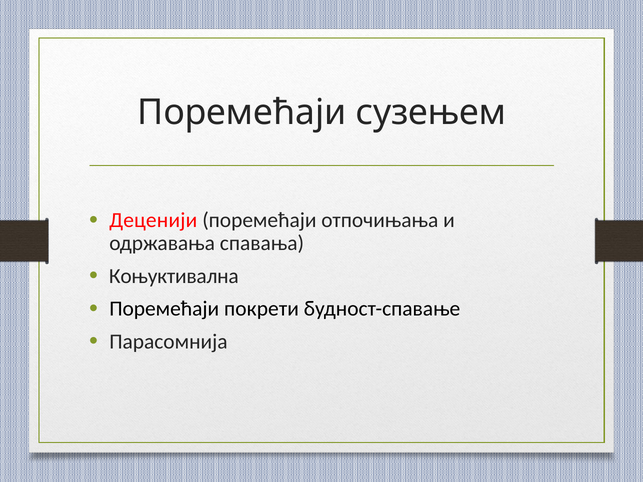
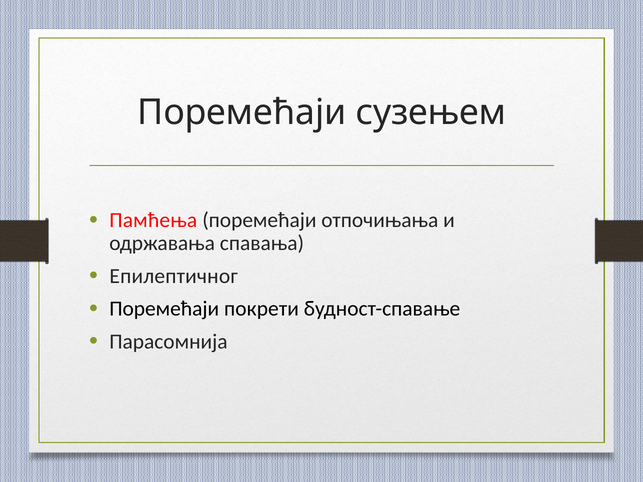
Деценији: Деценији -> Пaмћeњa (153, 220)
Коњуктивална: Коњуктивална -> Епилептичног (174, 276)
